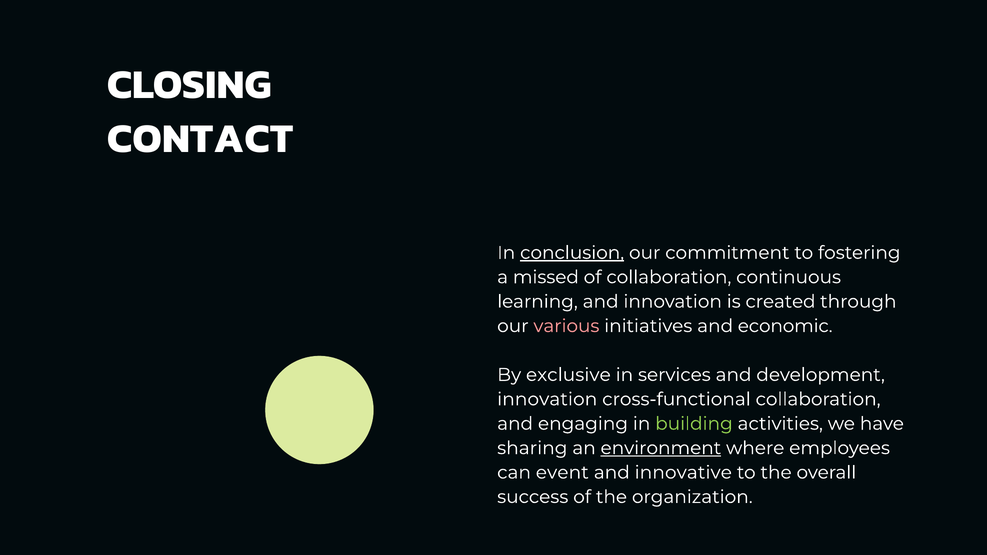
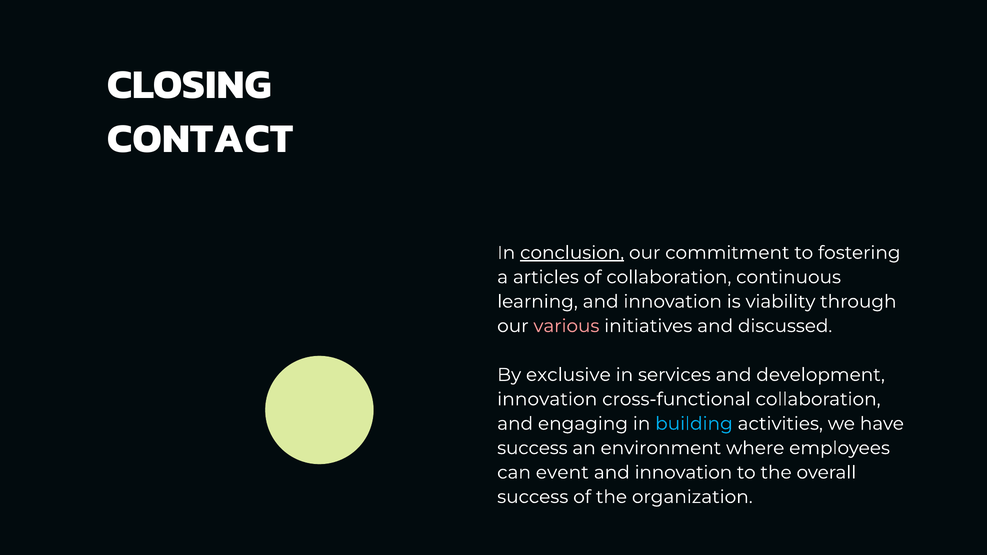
missed: missed -> articles (546, 277)
created: created -> viability (781, 302)
economic: economic -> discussed (785, 326)
building colour: light green -> light blue (694, 424)
sharing: sharing -> success (532, 448)
environment underline: present -> none (661, 448)
innovative: innovative -> innovation (683, 473)
